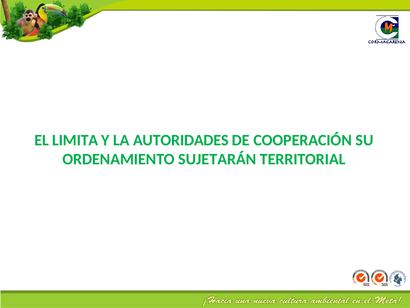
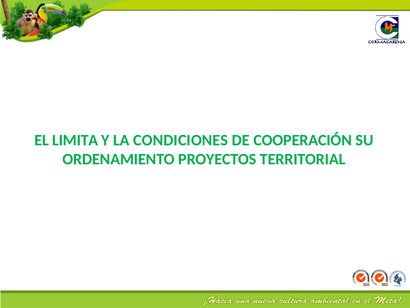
AUTORIDADES: AUTORIDADES -> CONDICIONES (181, 140)
SUJETARÁN: SUJETARÁN -> PROYECTOS (217, 159)
